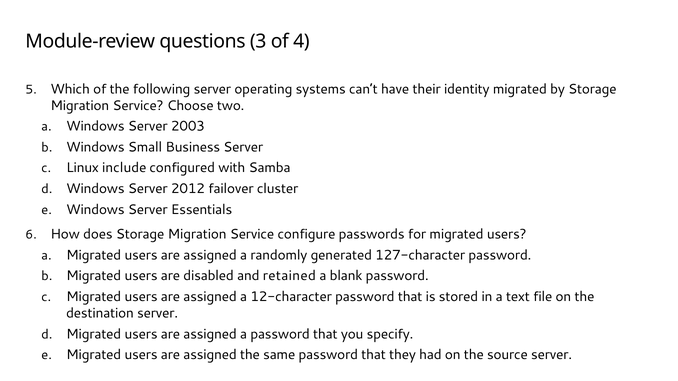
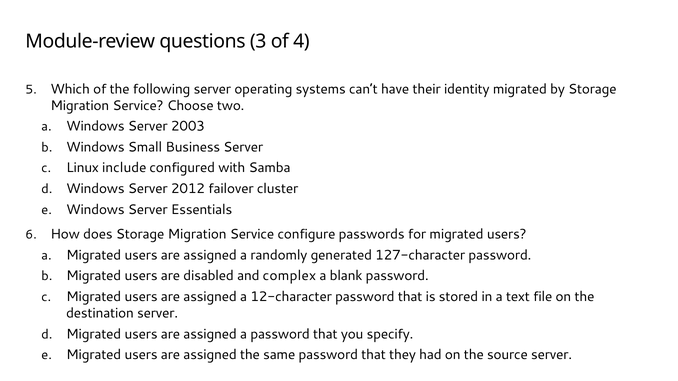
retained: retained -> complex (289, 276)
